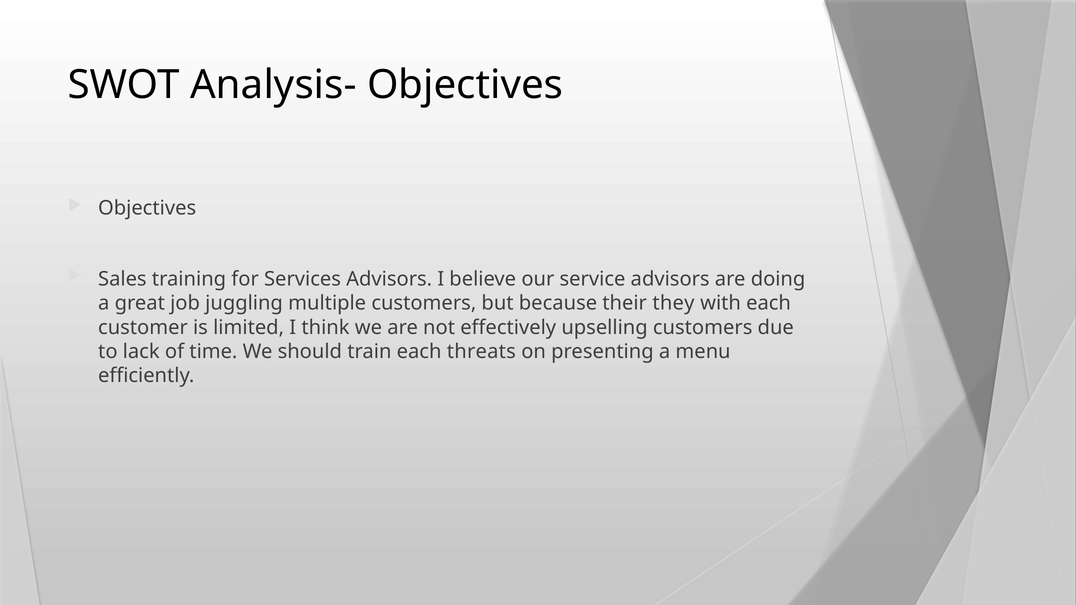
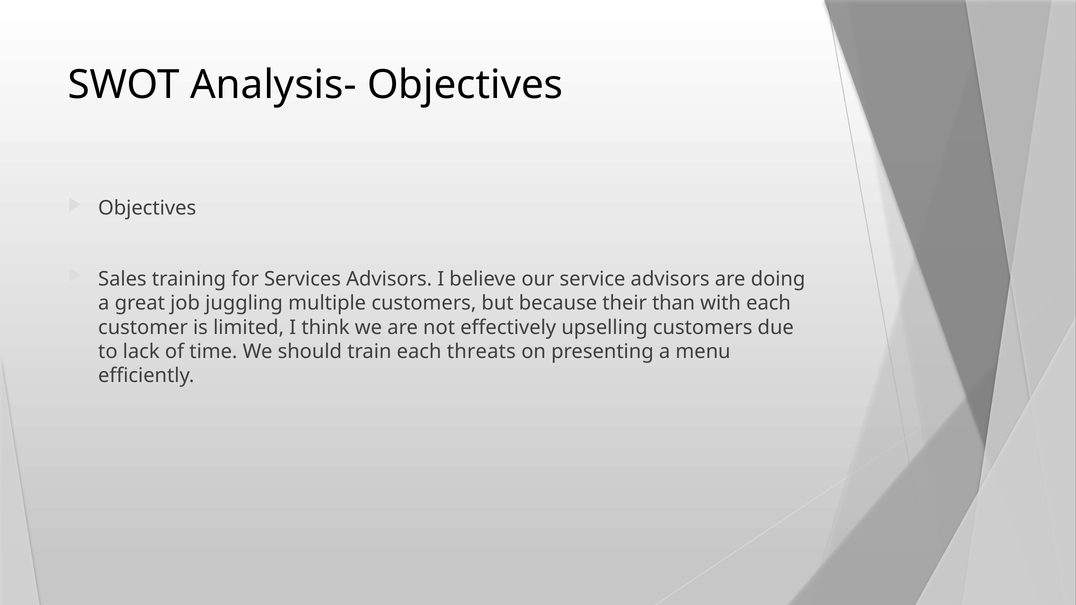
they: they -> than (674, 303)
